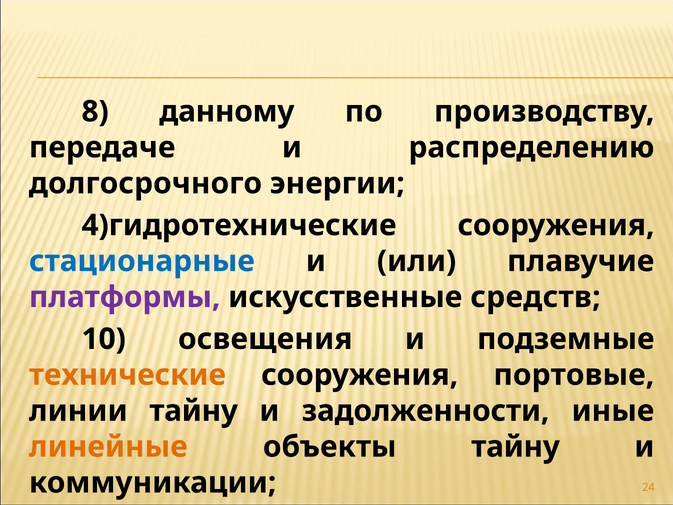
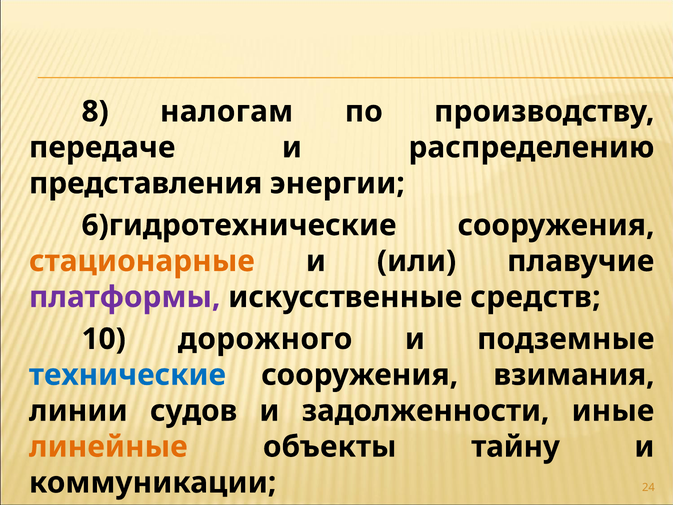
данному: данному -> налогам (227, 111)
долгосрочного: долгосрочного -> представления (146, 183)
4)гидротехнические: 4)гидротехнические -> 6)гидротехнические (239, 225)
стационарные colour: blue -> orange (142, 261)
освещения: освещения -> дорожного (265, 339)
технические colour: orange -> blue (127, 375)
портовые: портовые -> взимания (574, 375)
линии тайну: тайну -> судов (194, 411)
